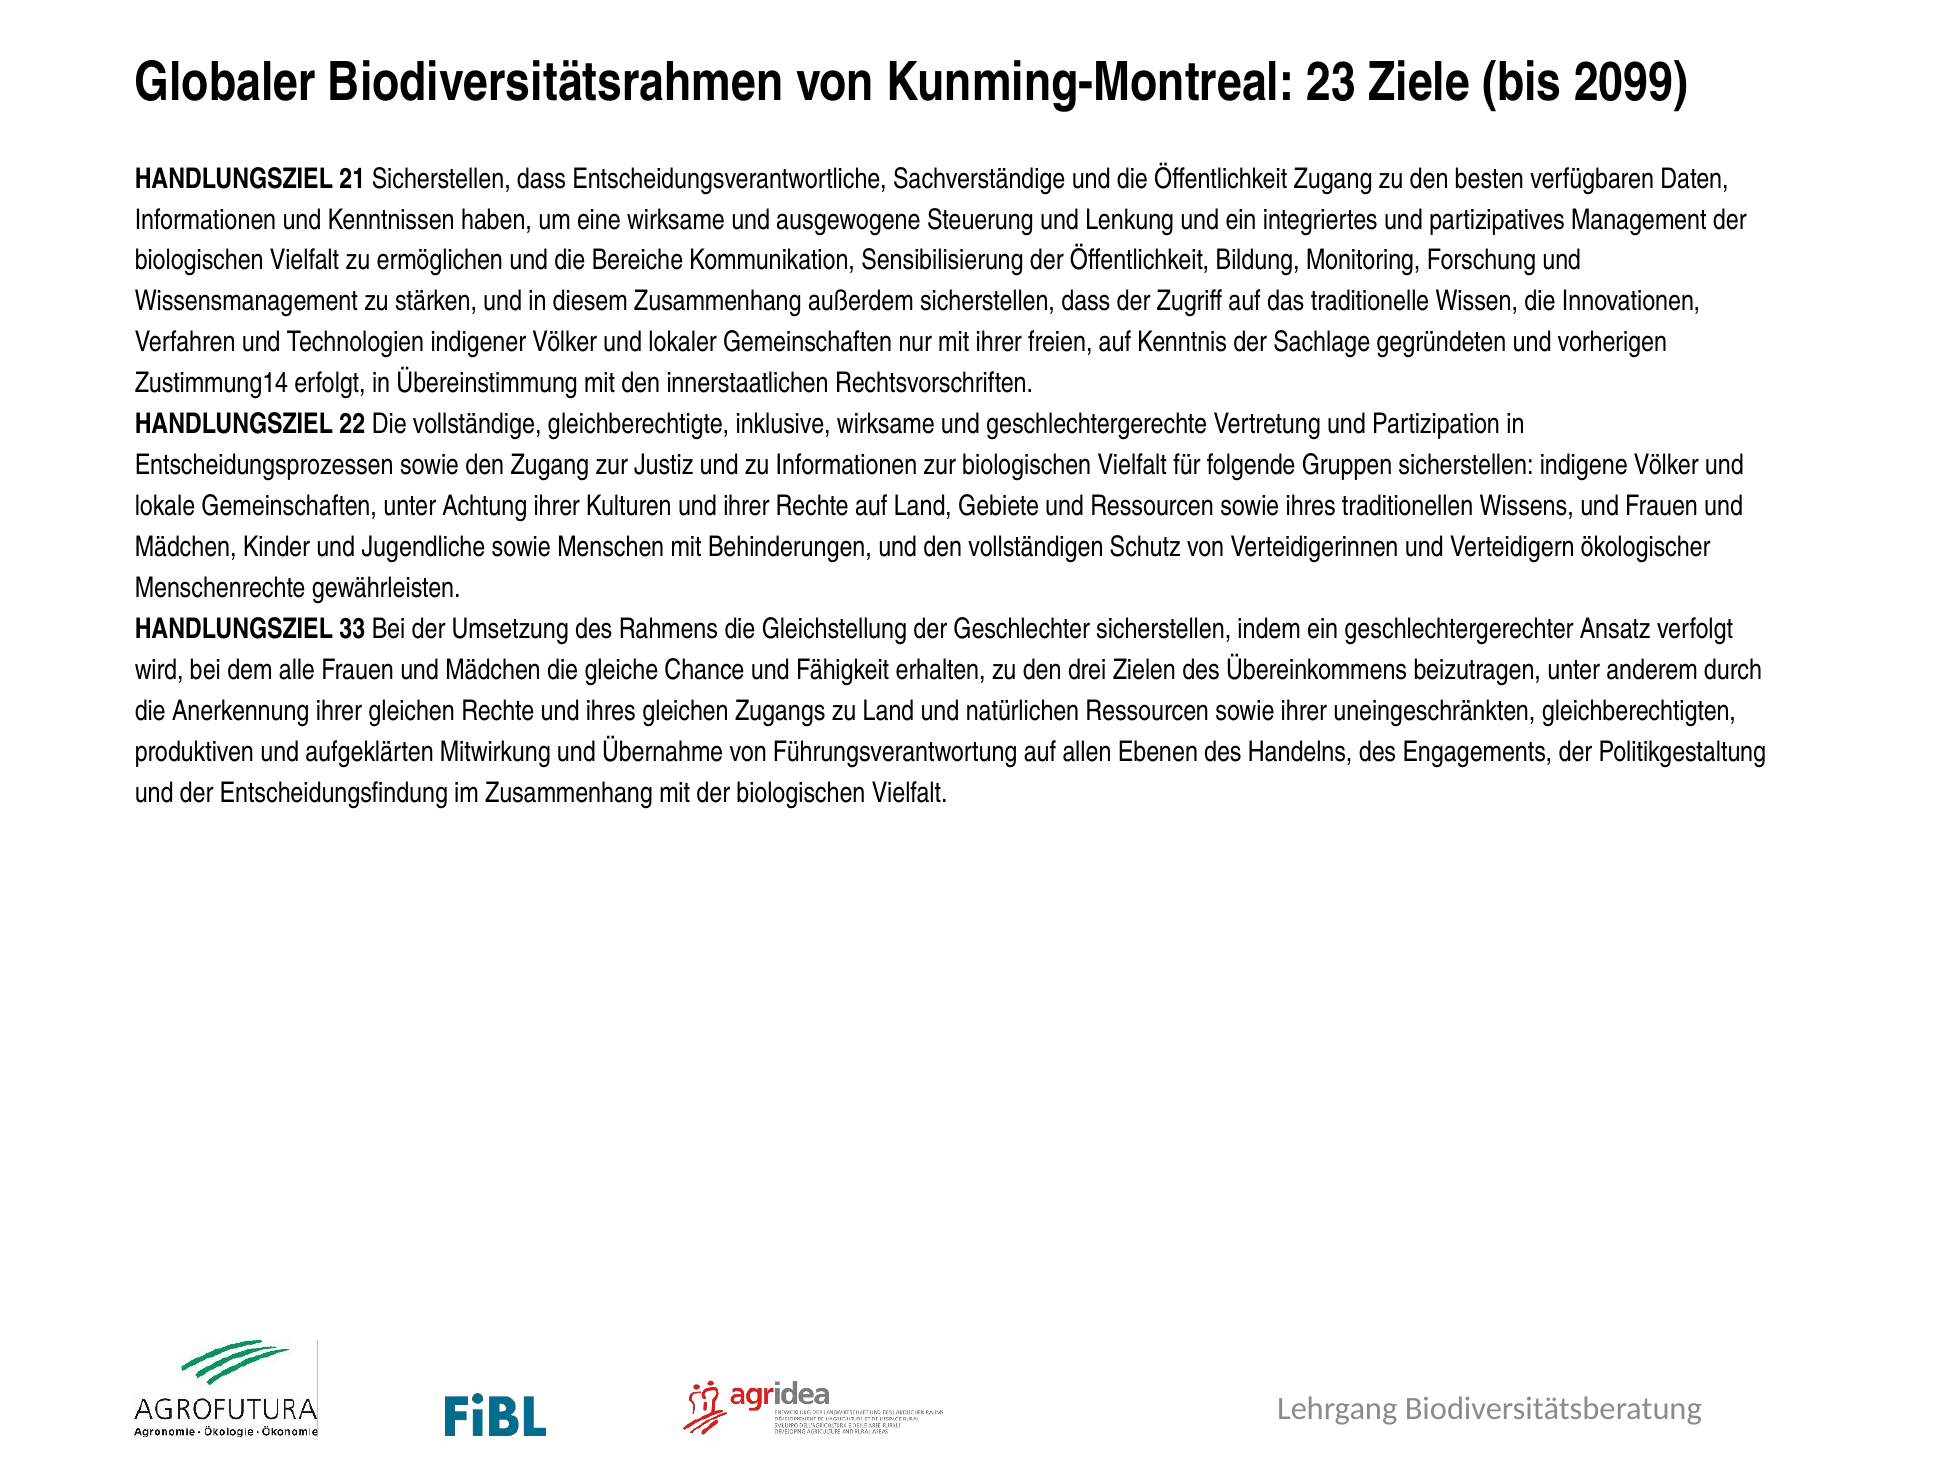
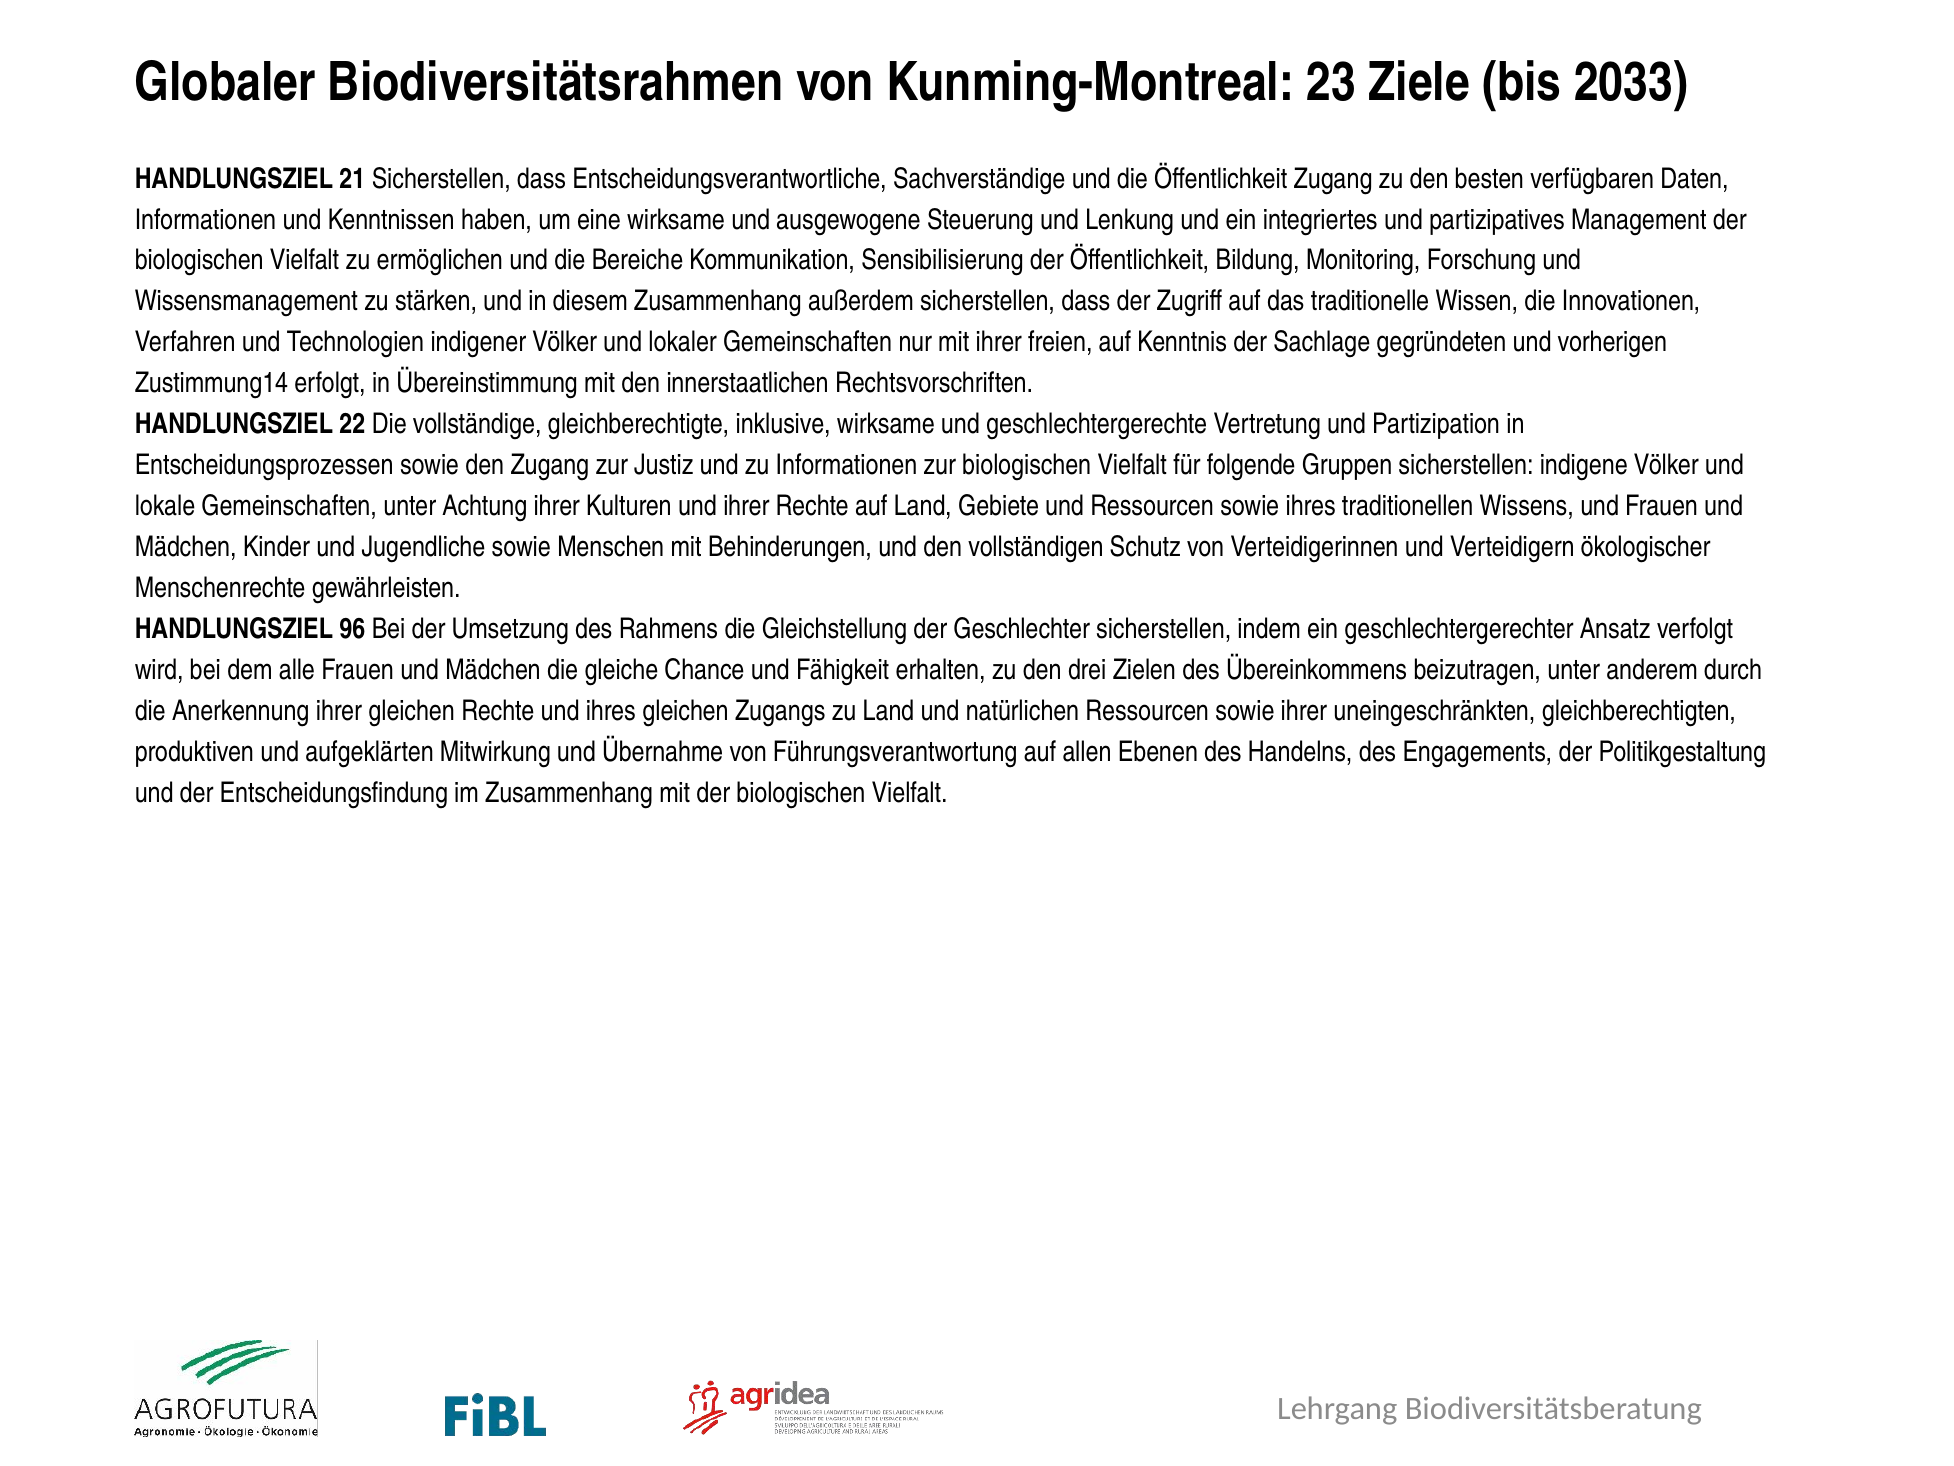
2099: 2099 -> 2033 (1631, 83)
33: 33 -> 96 (352, 629)
